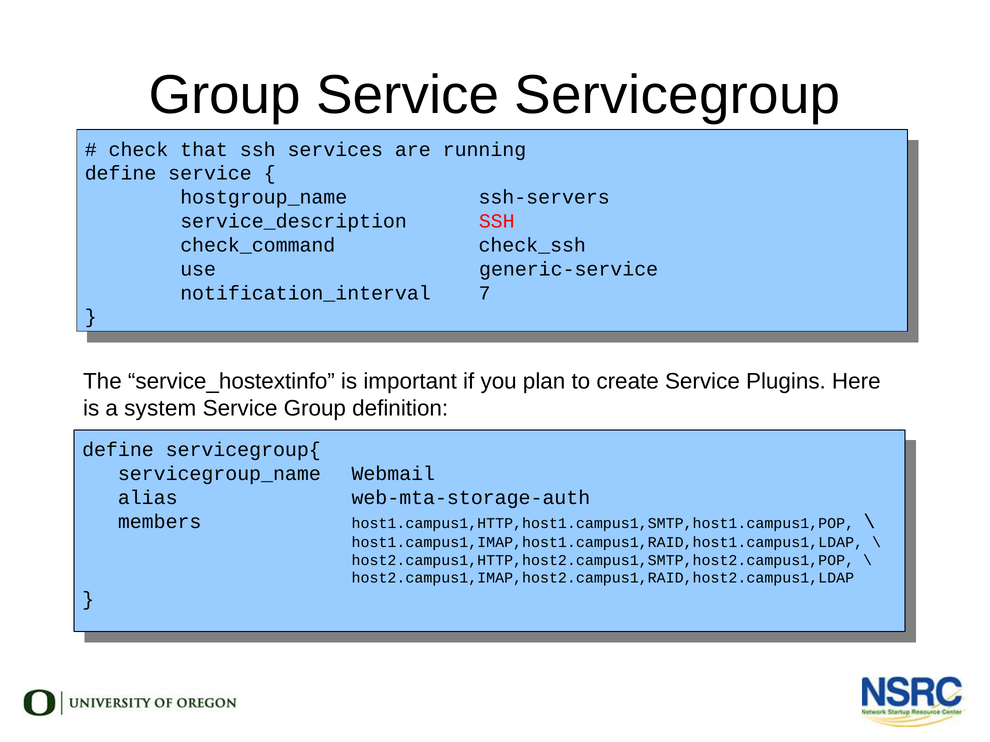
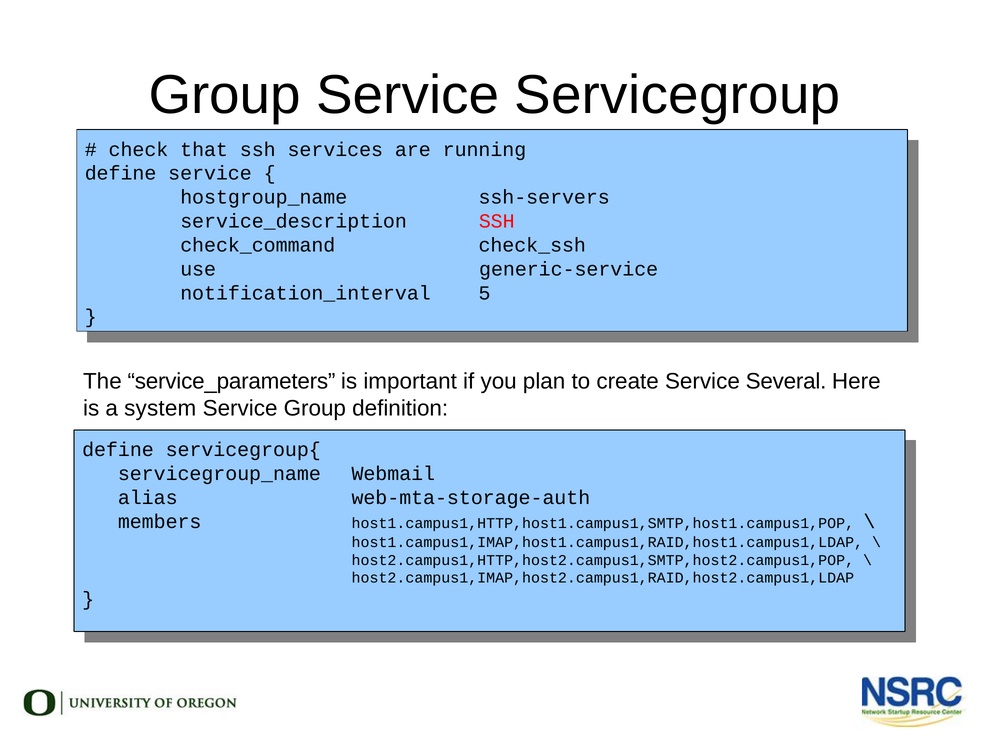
7: 7 -> 5 (485, 293)
service_hostextinfo: service_hostextinfo -> service_parameters (232, 381)
Plugins: Plugins -> Several (786, 381)
